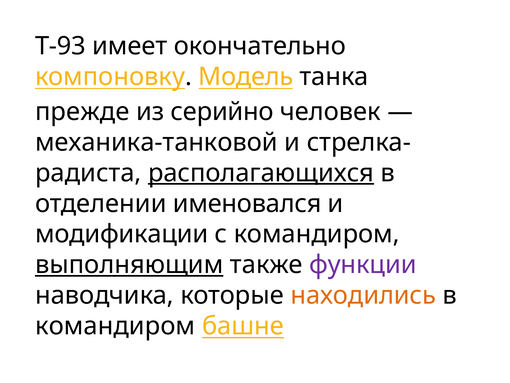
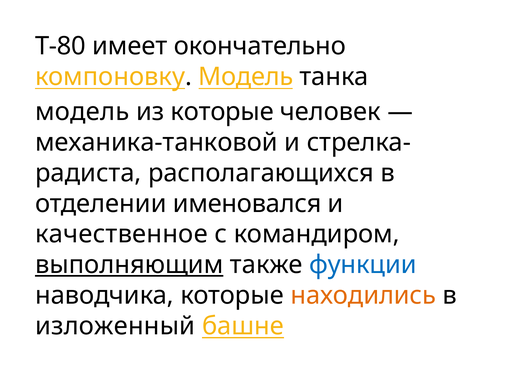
Т-93: Т-93 -> Т-80 (60, 46)
прежде: прежде -> модель (82, 112)
из серийно: серийно -> которые (222, 112)
располагающихся underline: present -> none (261, 173)
модификации: модификации -> качественное (121, 234)
функции colour: purple -> blue (363, 265)
командиром: командиром -> изложенный (115, 326)
